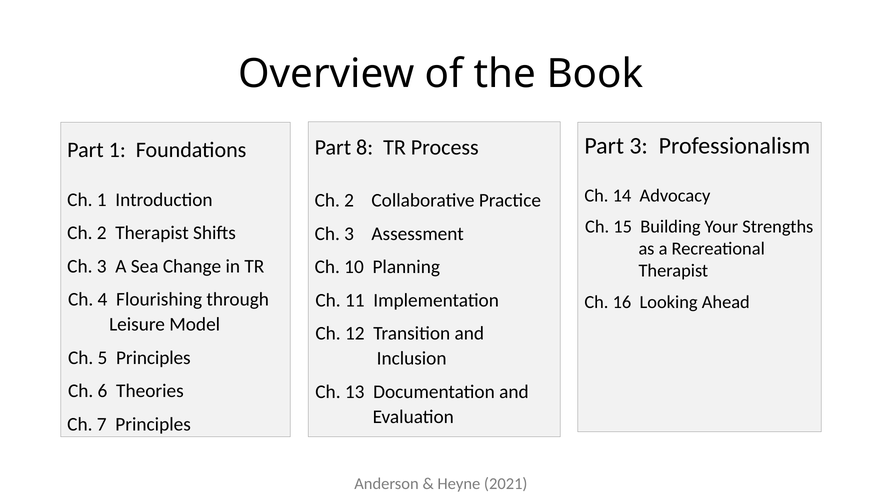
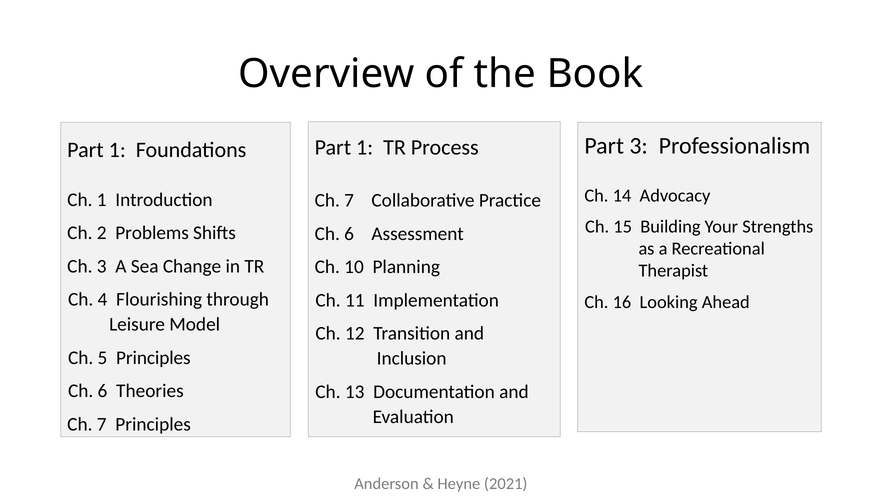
8: 8 -> 1 (365, 148)
2: 2 -> 7 (349, 200)
2 Therapist: Therapist -> Problems (152, 233)
3: 3 -> 6 (349, 234)
